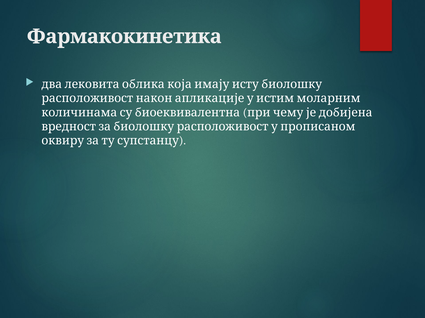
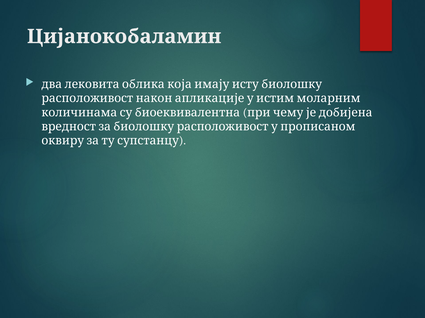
Фармакокинетика: Фармакокинетика -> Цијанокобаламин (124, 37)
